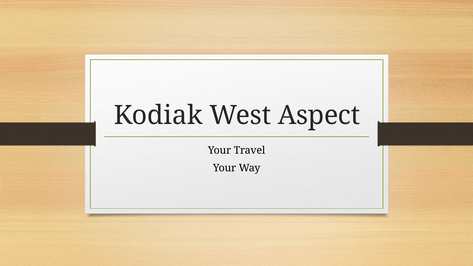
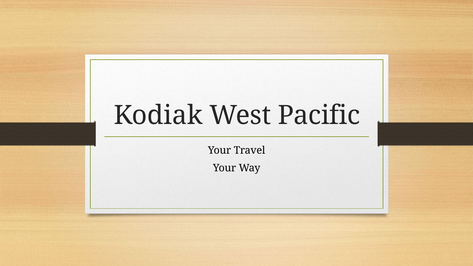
Aspect: Aspect -> Pacific (319, 116)
